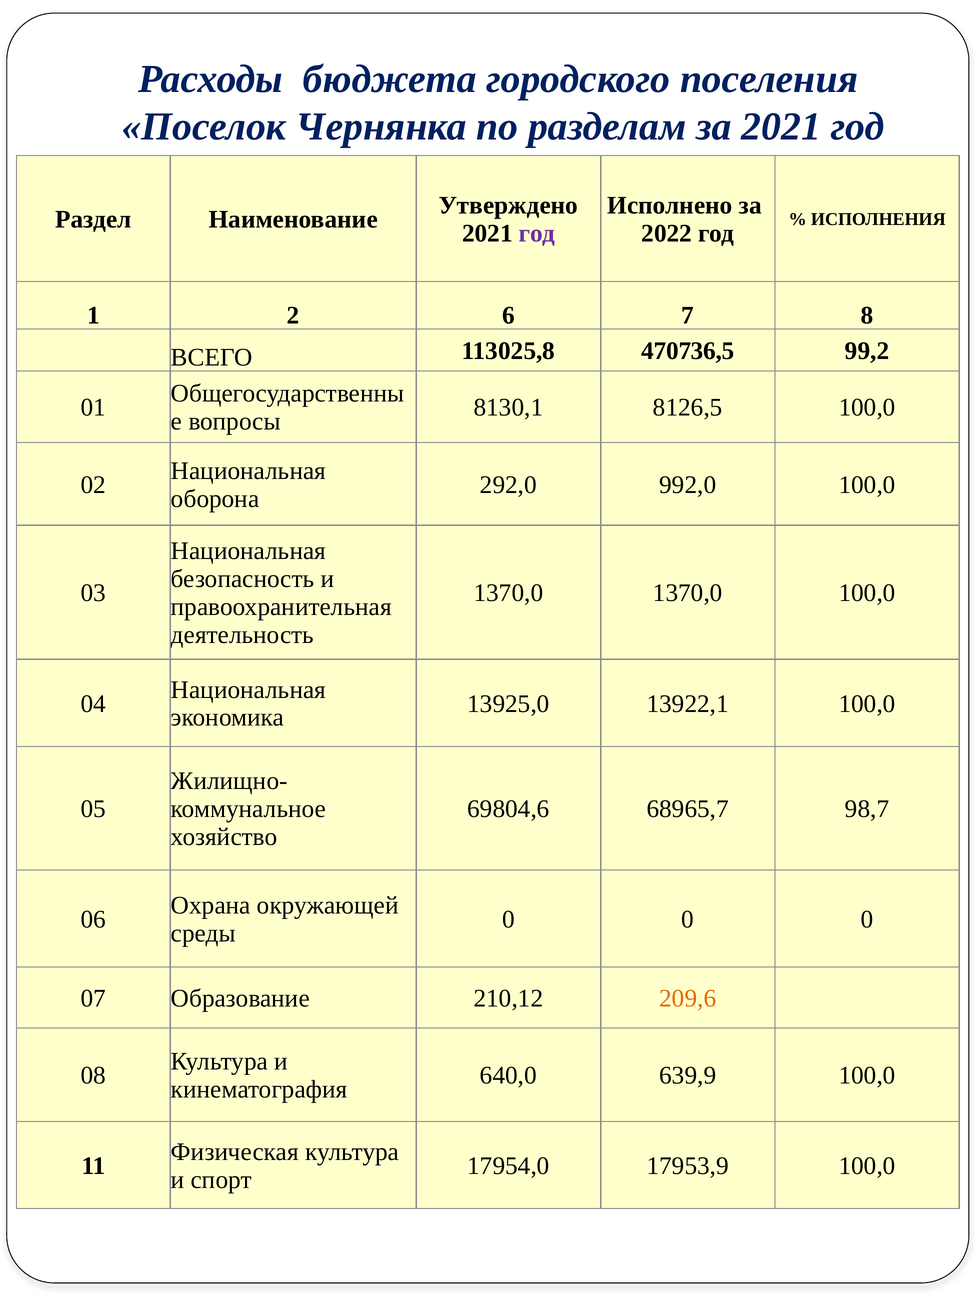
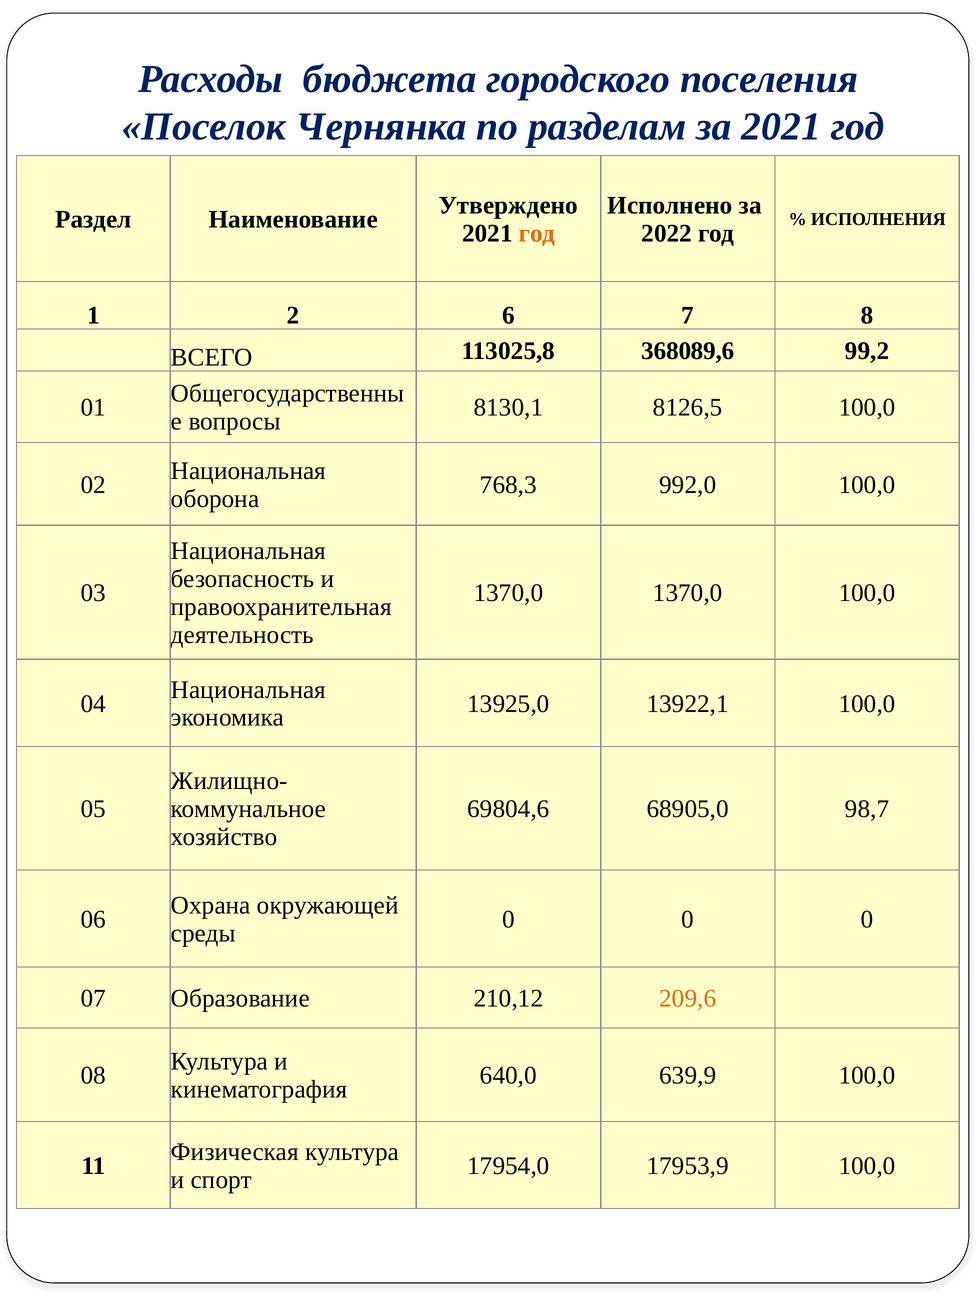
год colour: purple -> orange (537, 233)
470736,5: 470736,5 -> 368089,6 (688, 351)
292,0: 292,0 -> 768,3 (508, 485)
68965,7: 68965,7 -> 68905,0 (688, 809)
